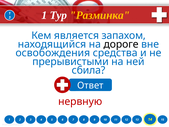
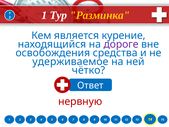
запахом: запахом -> курение (124, 35)
дороге colour: black -> purple (121, 44)
прерывистыми: прерывистыми -> удерживаемое (70, 61)
сбила: сбила -> чётко (88, 70)
